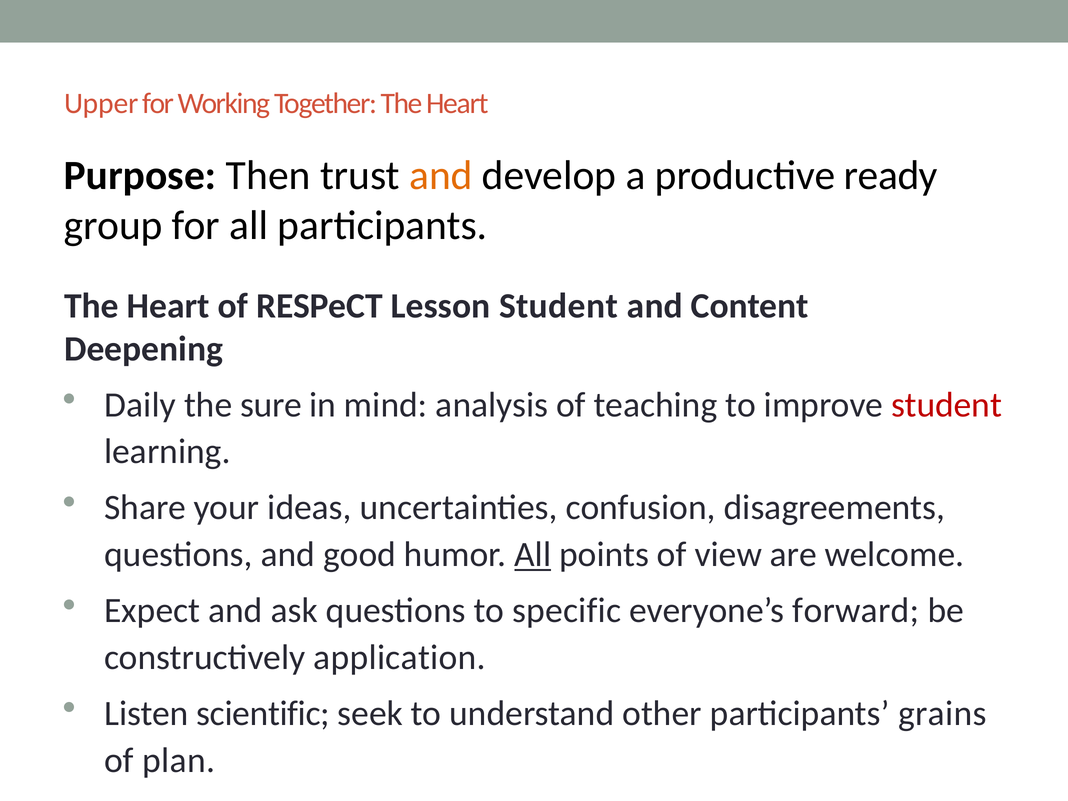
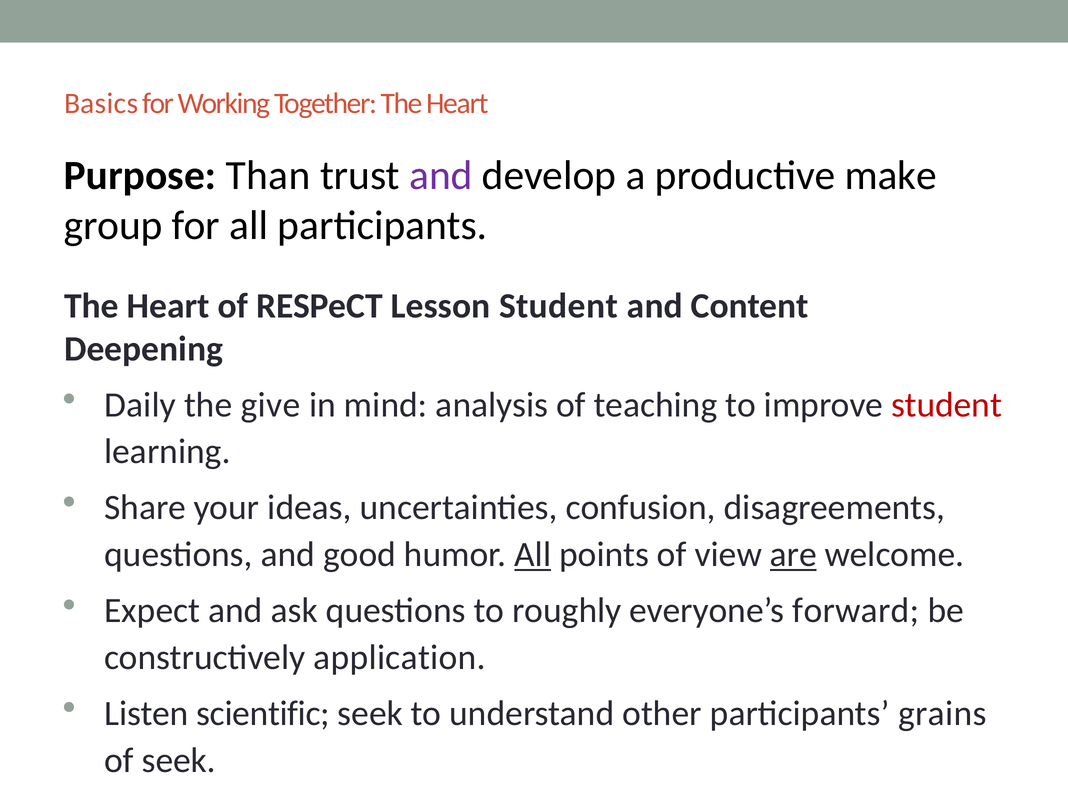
Upper: Upper -> Basics (101, 103)
Then: Then -> Than (268, 175)
and colour: orange -> purple (441, 175)
ready: ready -> make (891, 175)
sure: sure -> give (271, 405)
are underline: none -> present (793, 555)
specific: specific -> roughly (567, 610)
of plan: plan -> seek (179, 760)
